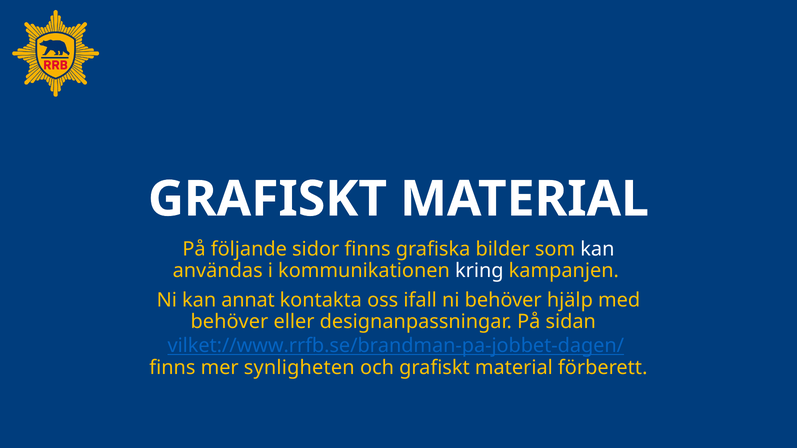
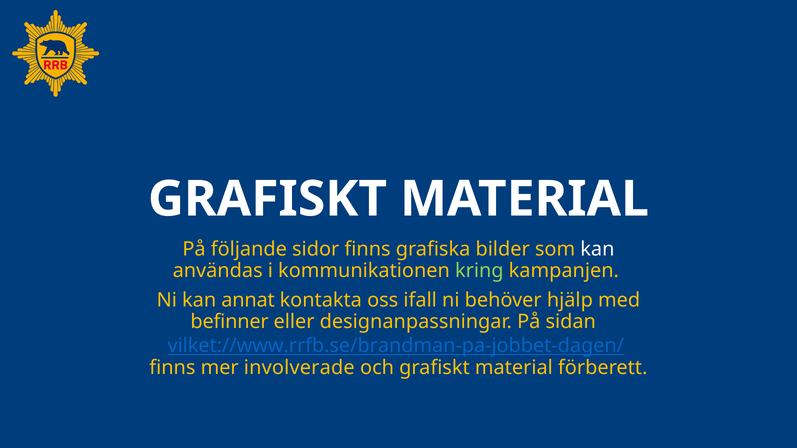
kring colour: white -> light green (479, 271)
behöver: behöver -> befinner (230, 322)
synligheten: synligheten -> involverade (299, 368)
